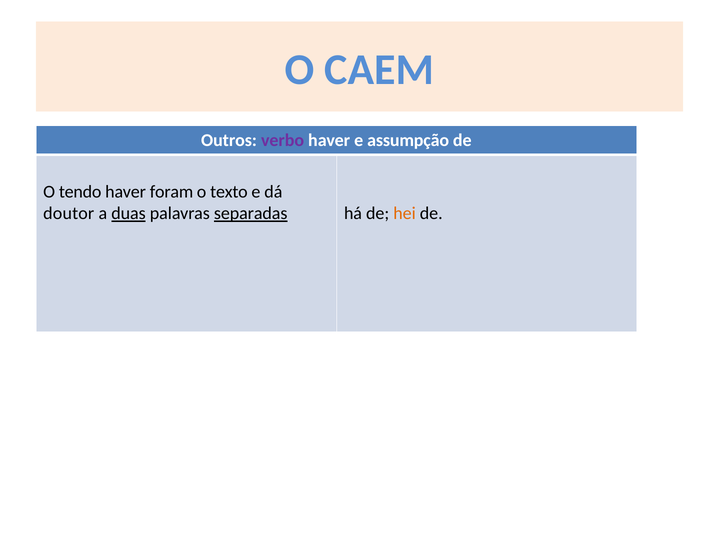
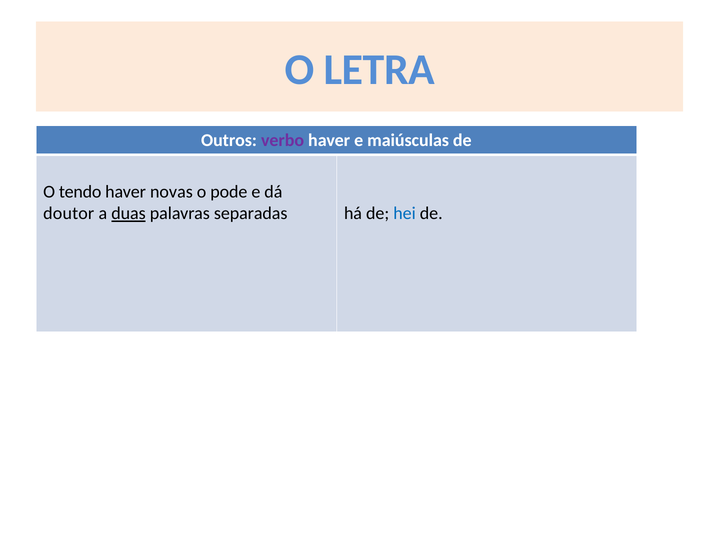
CAEM: CAEM -> LETRA (379, 70)
assumpção: assumpção -> maiúsculas (408, 141)
foram: foram -> novas (171, 192)
texto: texto -> pode (229, 192)
separadas underline: present -> none (251, 214)
hei colour: orange -> blue (405, 214)
